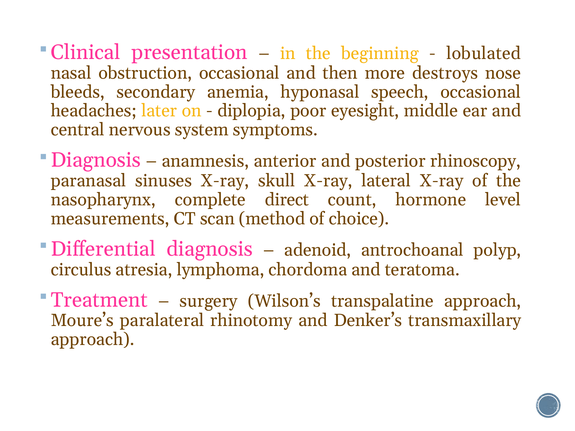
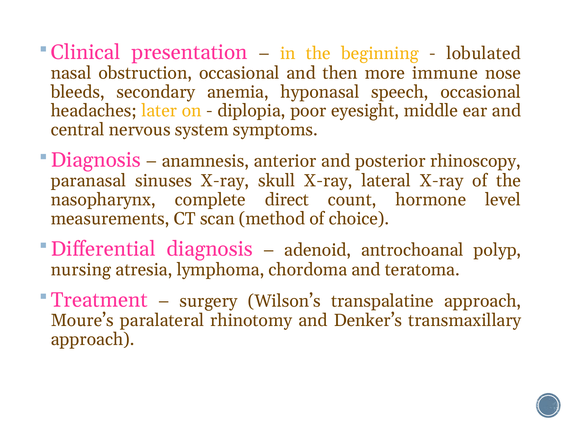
destroys: destroys -> immune (445, 73)
circulus: circulus -> nursing (81, 270)
